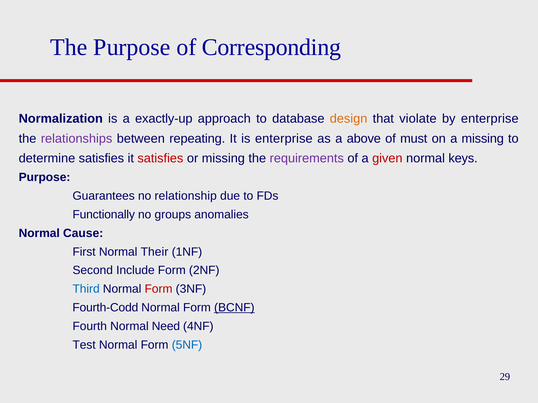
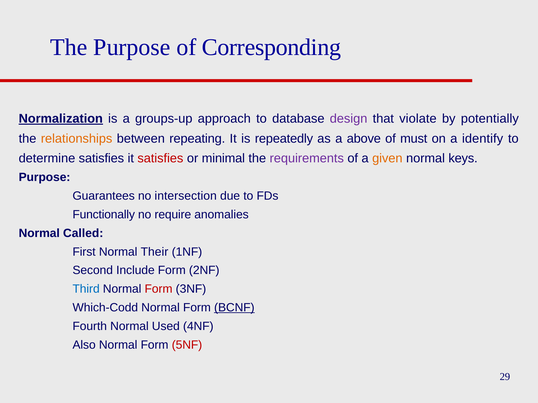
Normalization underline: none -> present (61, 119)
exactly-up: exactly-up -> groups-up (164, 119)
design colour: orange -> purple (349, 119)
by enterprise: enterprise -> potentially (490, 119)
relationships colour: purple -> orange (77, 139)
is enterprise: enterprise -> repeatedly (284, 139)
a missing: missing -> identify (483, 139)
or missing: missing -> minimal (223, 158)
given colour: red -> orange (387, 158)
relationship: relationship -> intersection (186, 196)
groups: groups -> require (173, 215)
Cause: Cause -> Called (83, 233)
Fourth-Codd: Fourth-Codd -> Which-Codd (105, 308)
Need: Need -> Used (166, 327)
Test: Test -> Also (84, 345)
5NF colour: blue -> red (187, 345)
